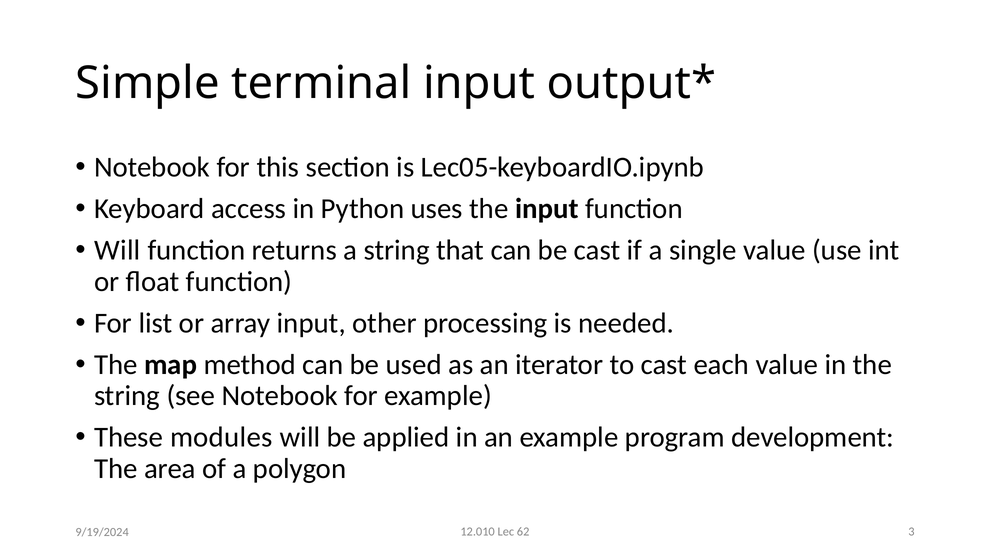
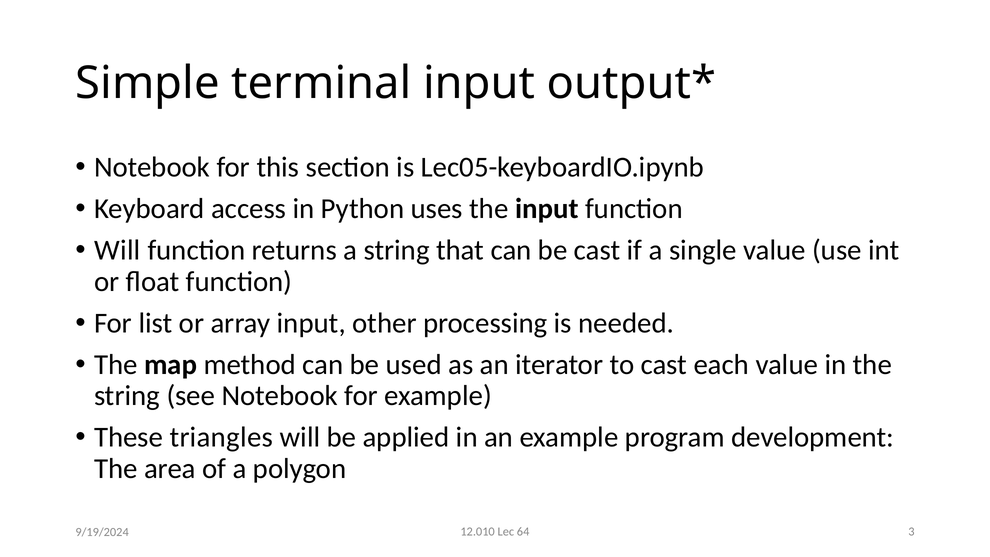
modules: modules -> triangles (221, 437)
62: 62 -> 64 (523, 532)
